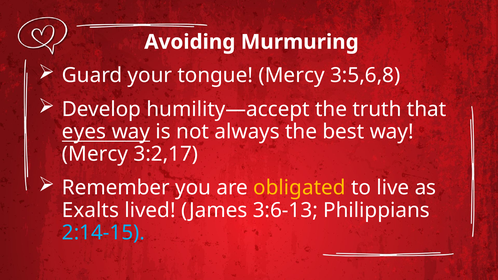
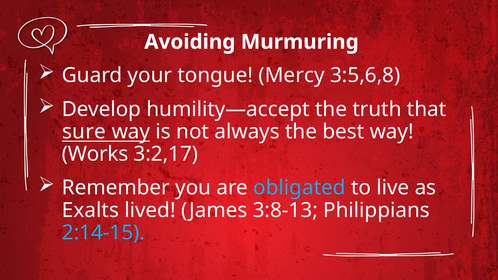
eyes: eyes -> sure (84, 132)
Mercy: Mercy -> Works (95, 154)
obligated colour: yellow -> light blue (299, 188)
3:6-13: 3:6-13 -> 3:8-13 (285, 210)
